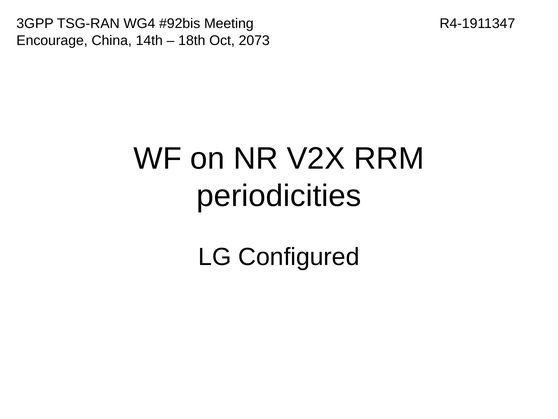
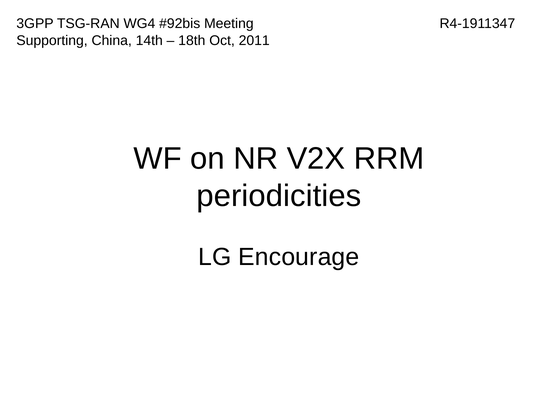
Encourage: Encourage -> Supporting (52, 40)
2073: 2073 -> 2011 (254, 40)
Configured: Configured -> Encourage (299, 257)
